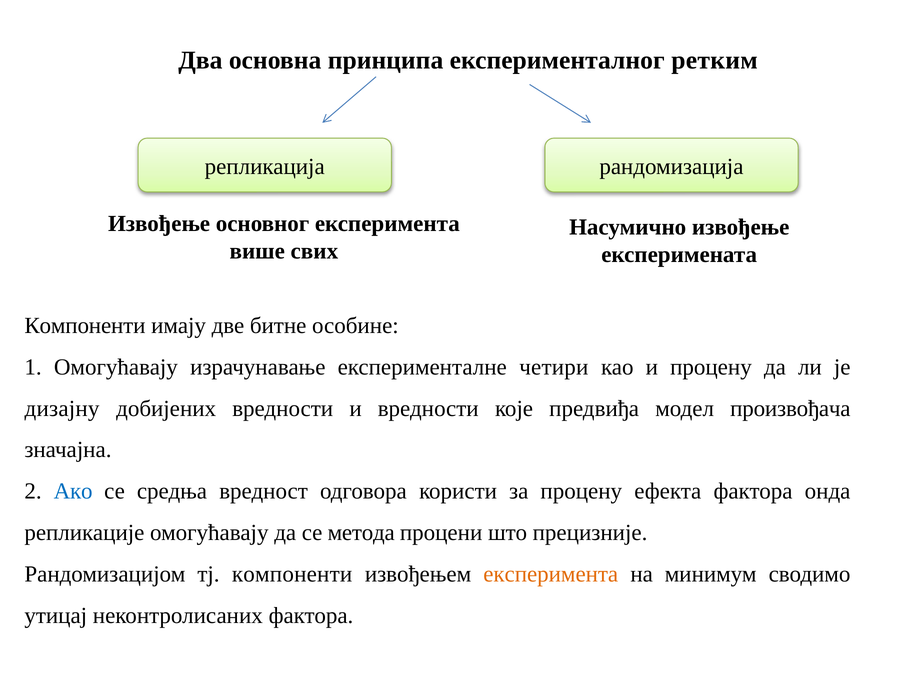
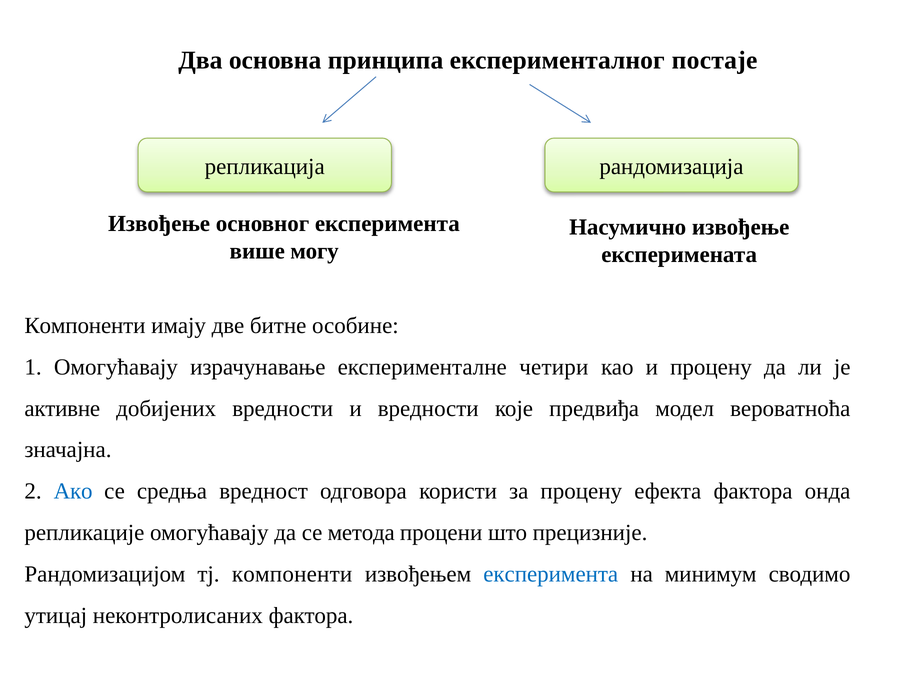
ретким: ретким -> постаје (715, 60)
свих: свих -> могу (315, 251)
дизајну: дизајну -> активне (62, 408)
произвођача: произвођача -> вероватноћа (790, 408)
експеримента colour: orange -> blue (551, 574)
